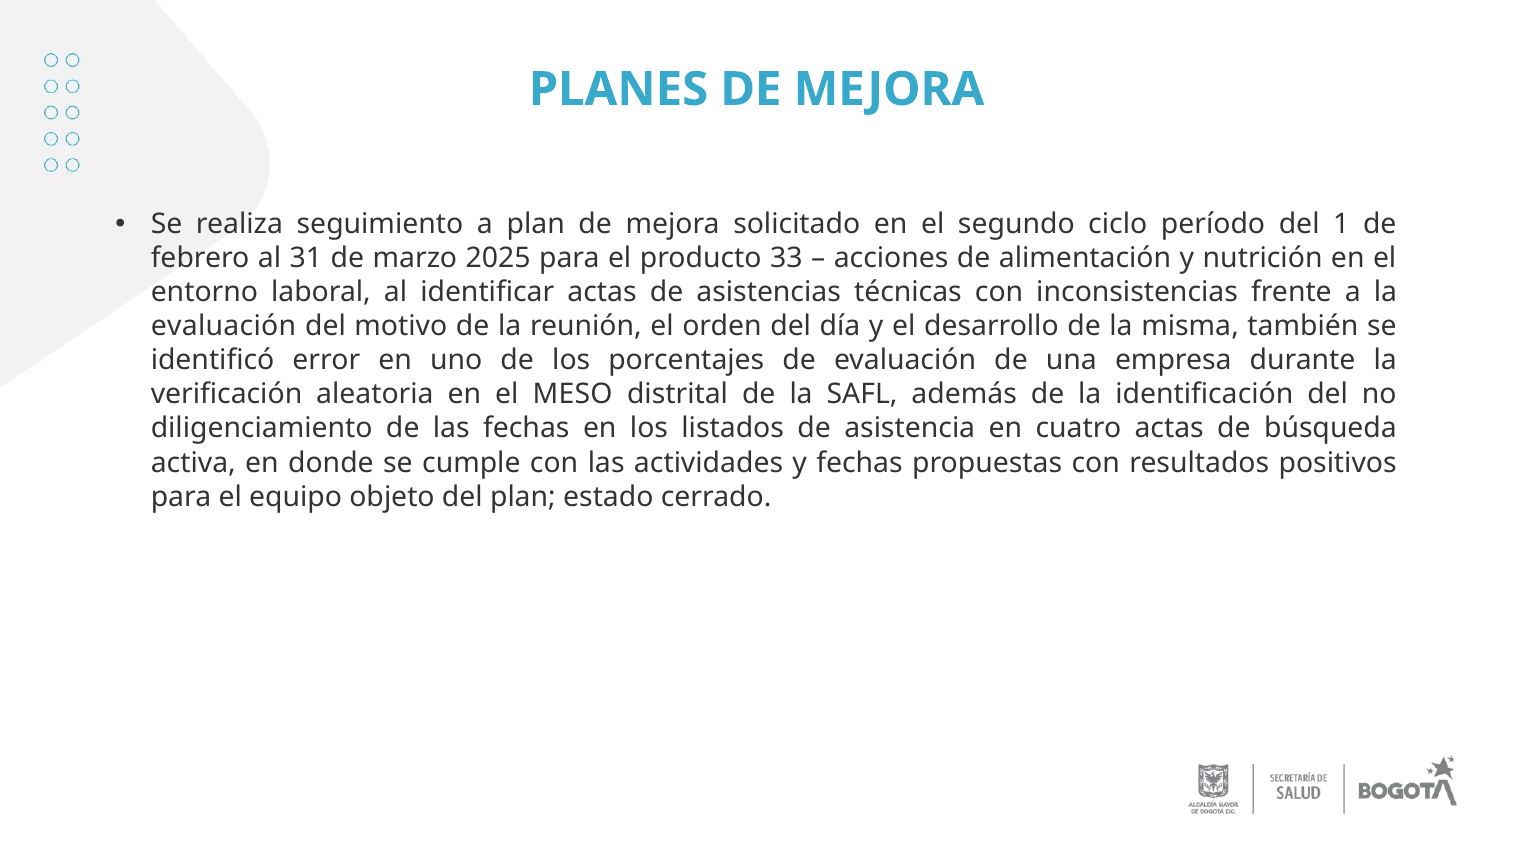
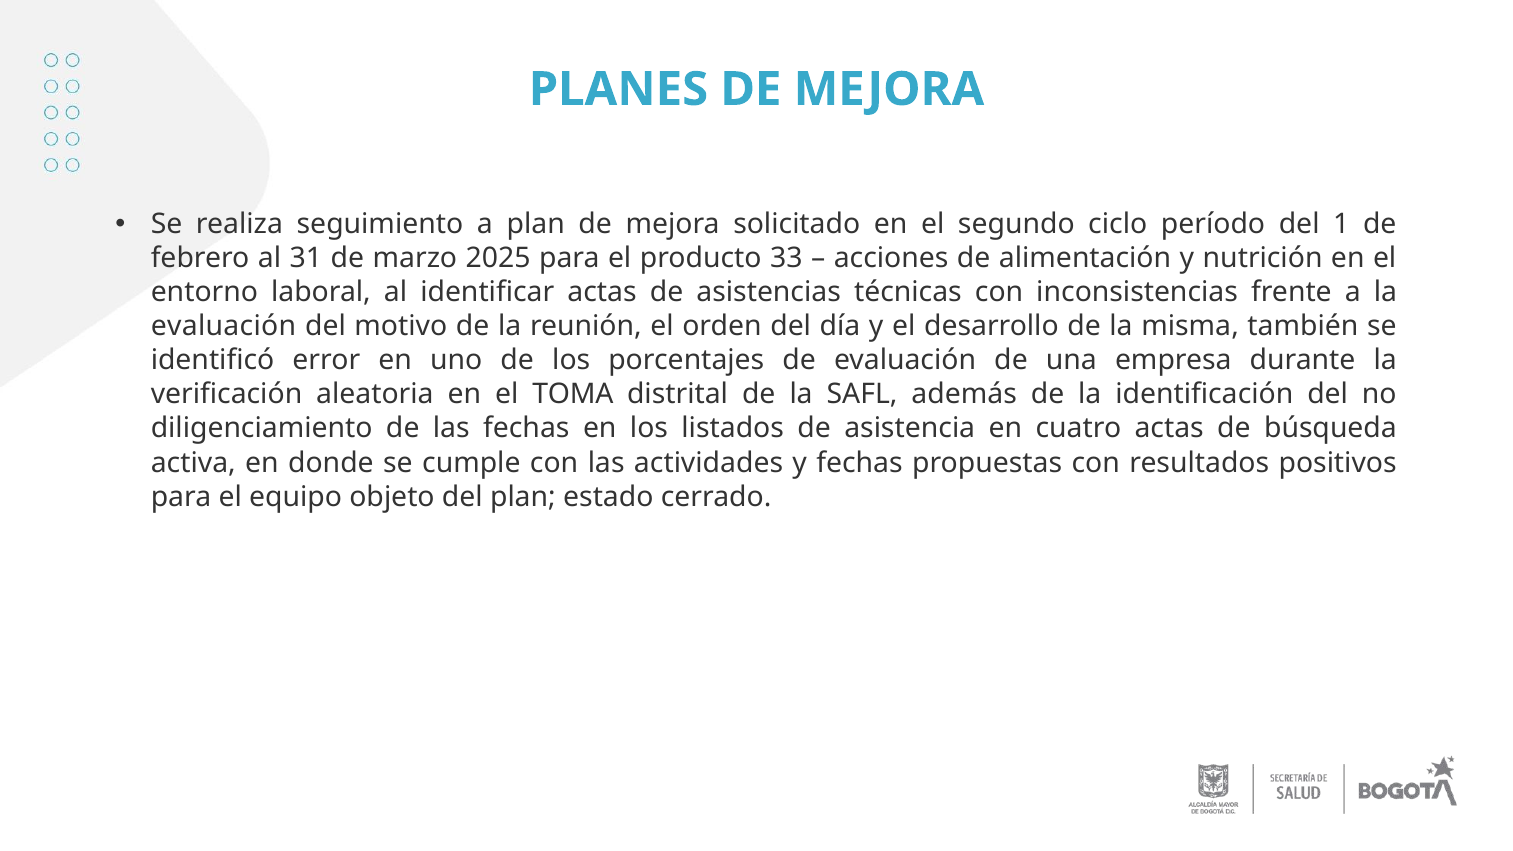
MESO: MESO -> TOMA (573, 395)
